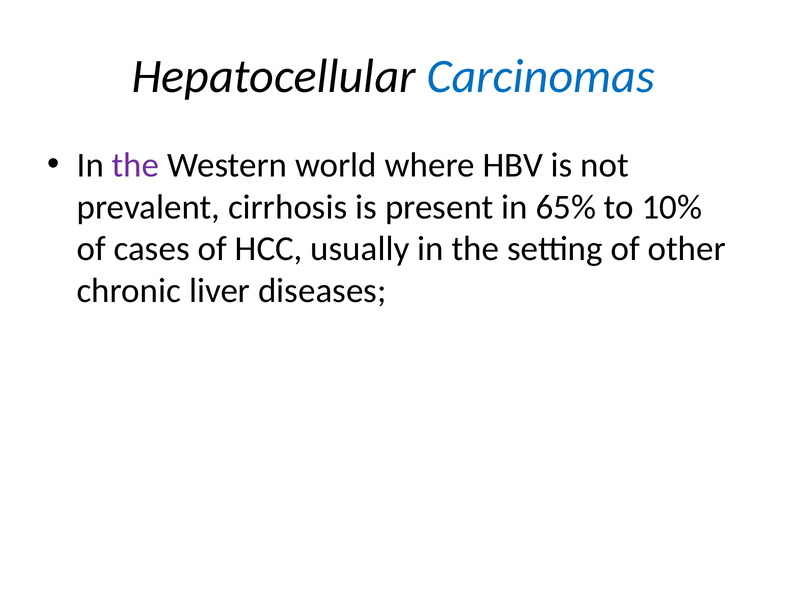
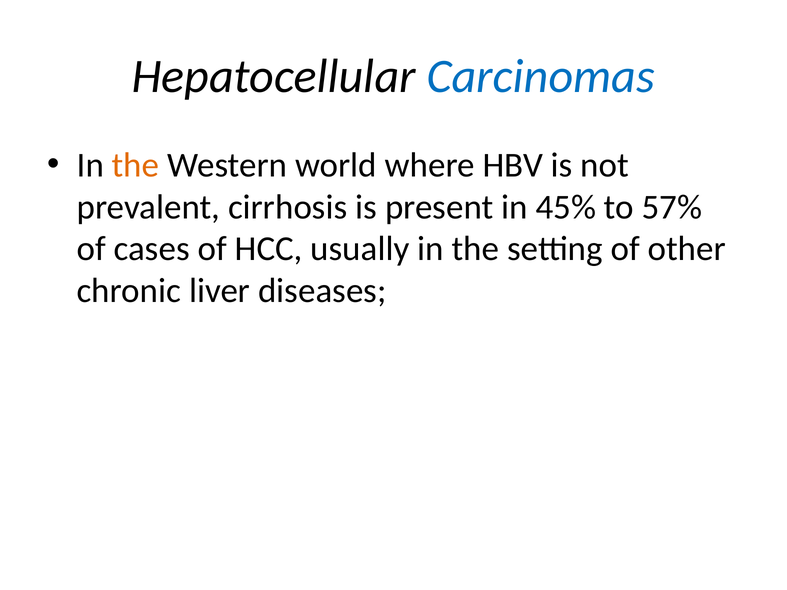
the colour: purple -> orange (135, 165)
65%: 65% -> 45% (566, 207)
10%: 10% -> 57% (672, 207)
